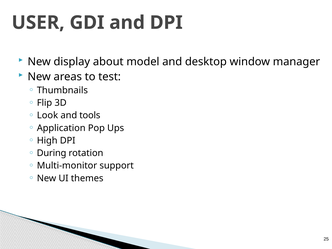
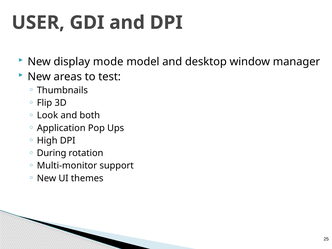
about: about -> mode (108, 62)
tools: tools -> both (90, 115)
